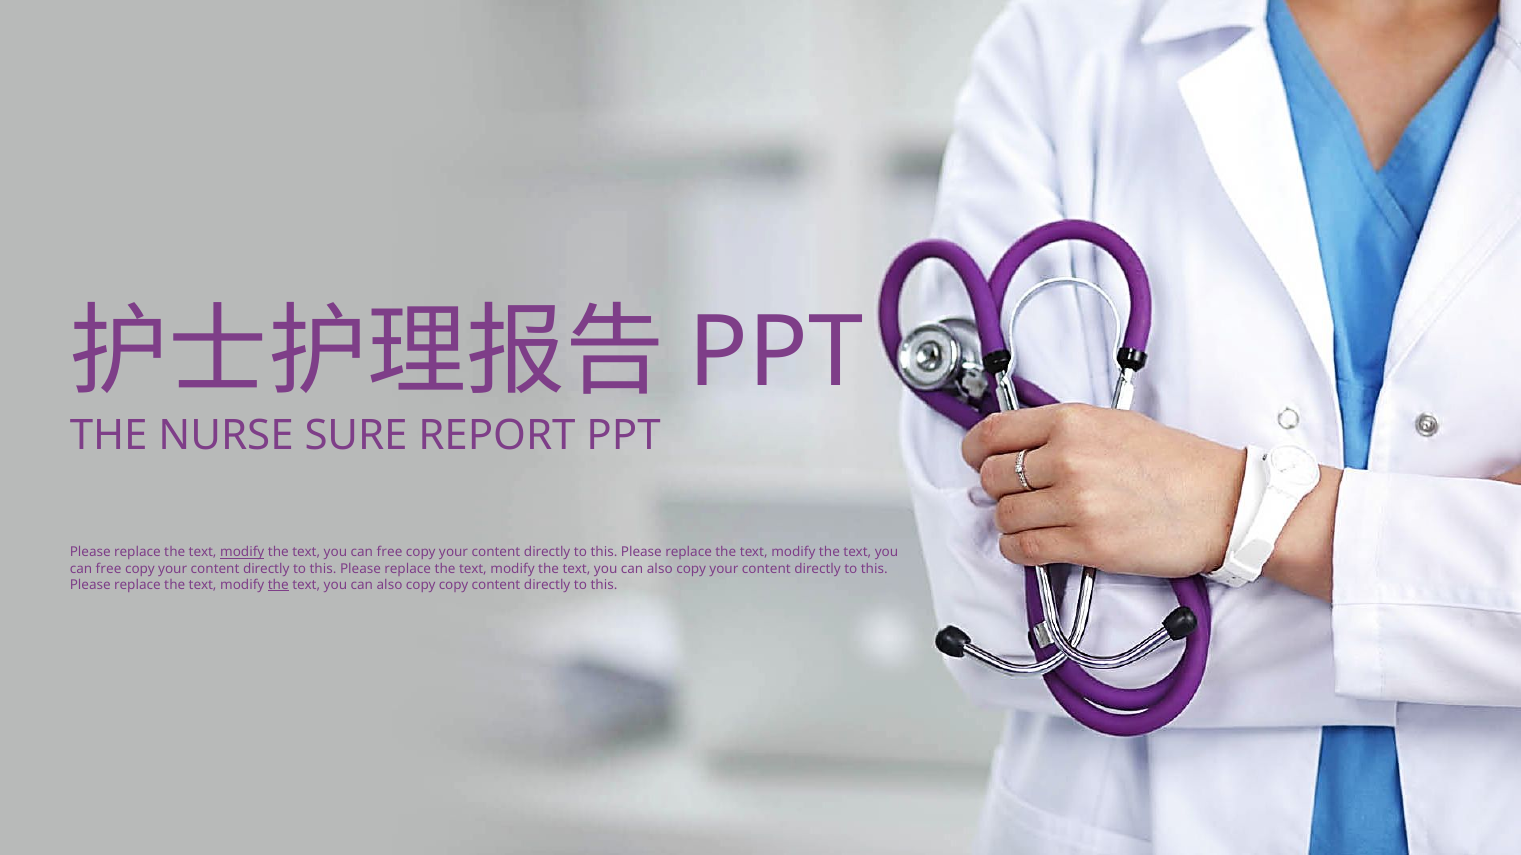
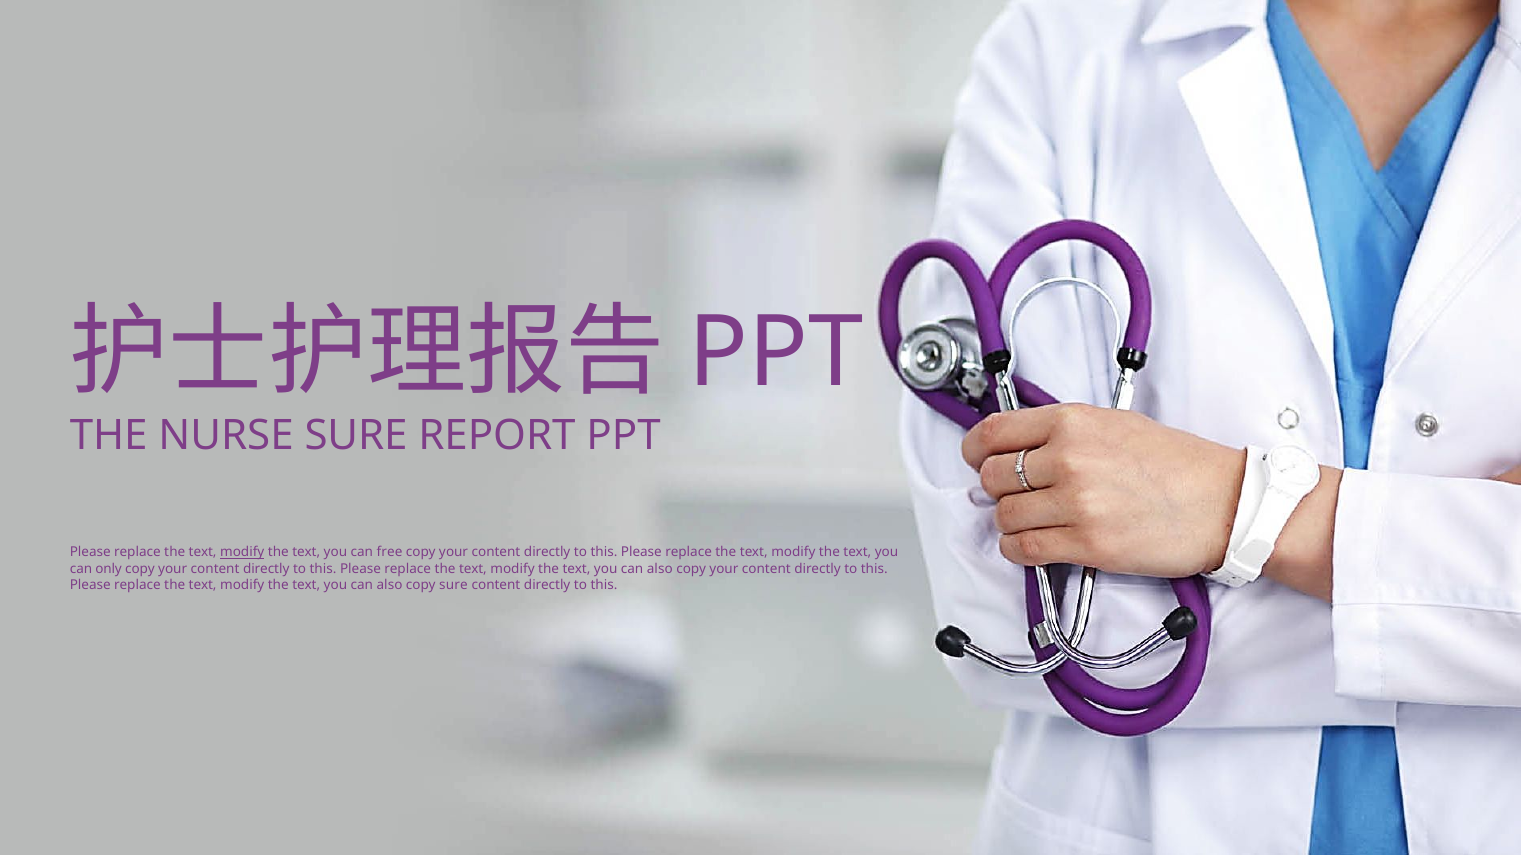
free: free -> only (109, 569)
the underline: present -> none (278, 585)
copy copy: copy -> sure (453, 585)
